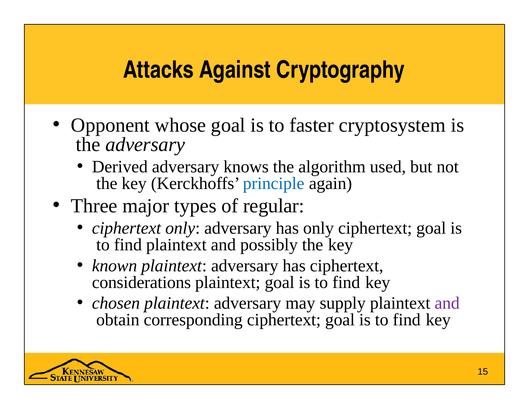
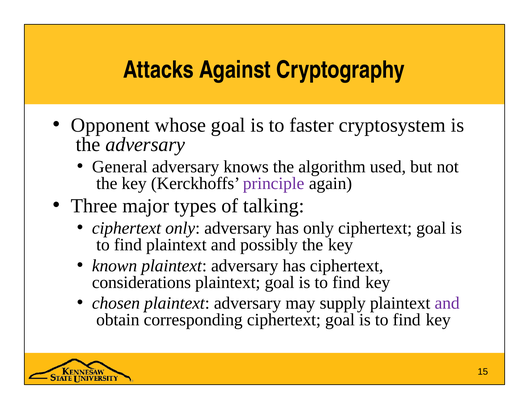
Derived: Derived -> General (120, 167)
principle colour: blue -> purple (274, 183)
regular: regular -> talking (274, 206)
